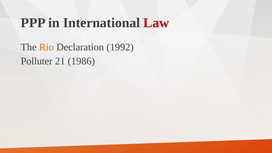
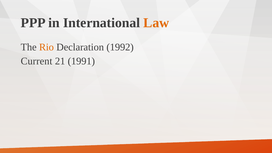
Law colour: red -> orange (156, 23)
Polluter: Polluter -> Current (37, 61)
1986: 1986 -> 1991 (81, 61)
